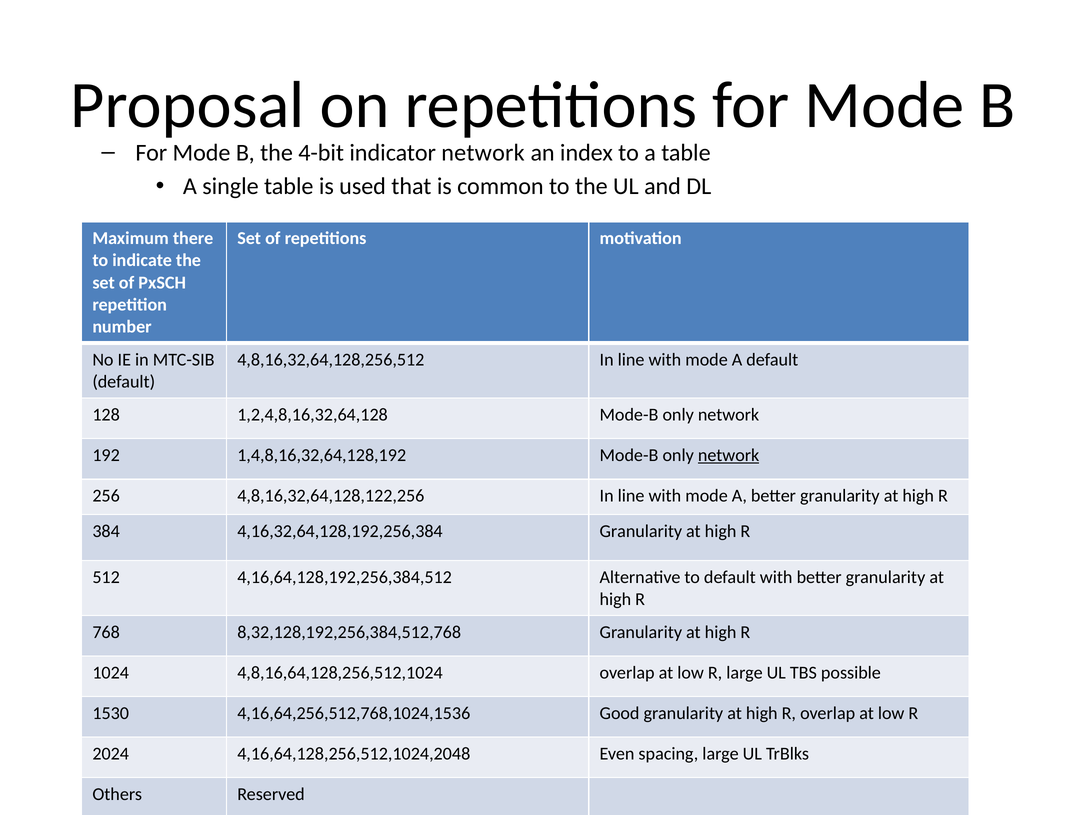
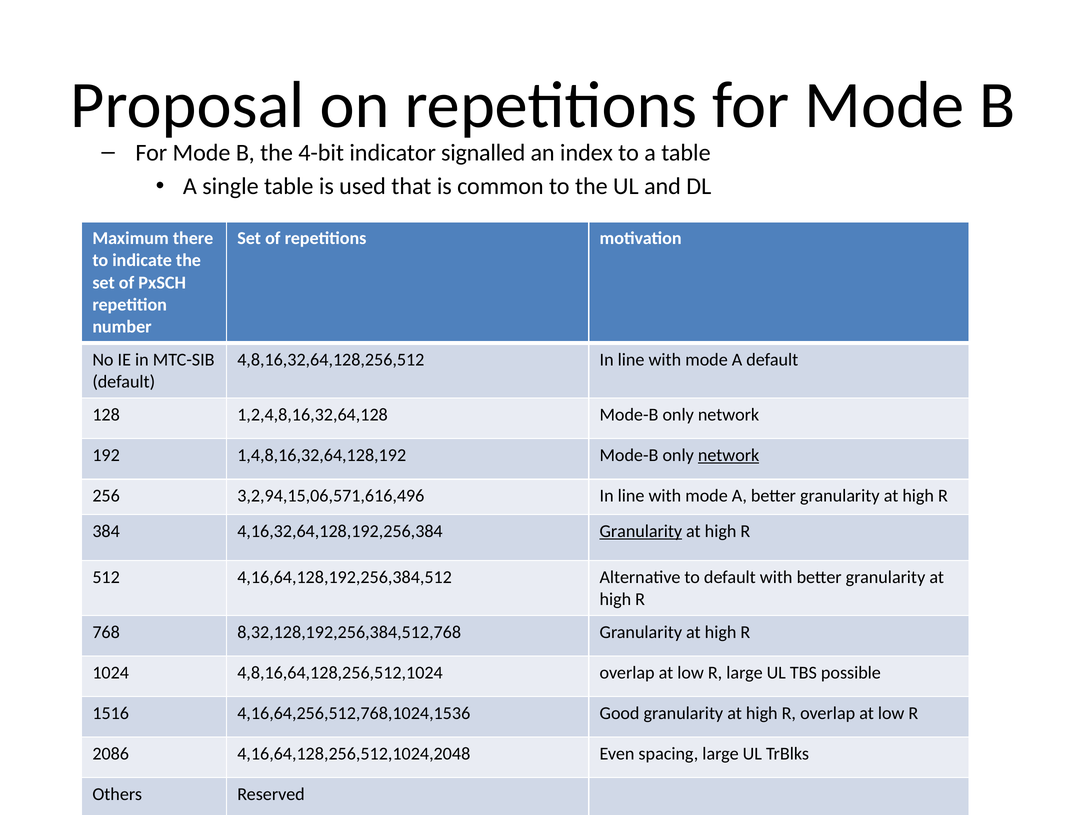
indicator network: network -> signalled (483, 153)
4,8,16,32,64,128,122,256: 4,8,16,32,64,128,122,256 -> 3,2,94,15,06,571,616,496 (331, 496)
Granularity underline: none -> present (641, 531)
1530: 1530 -> 1516 (111, 713)
2024: 2024 -> 2086 (111, 754)
